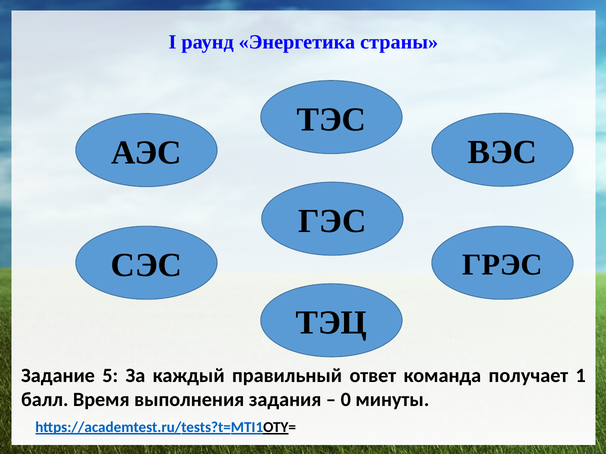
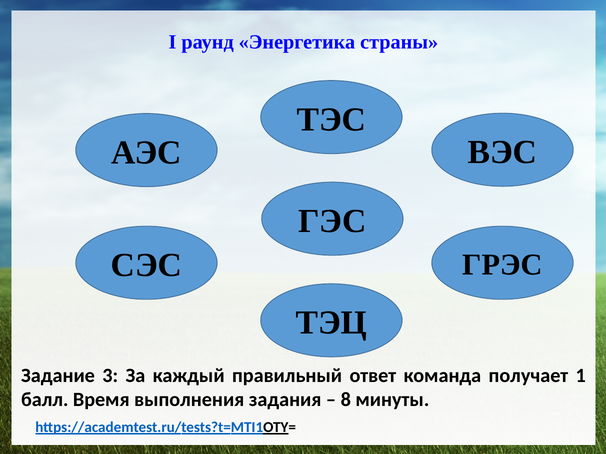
5: 5 -> 3 (110, 376)
0: 0 -> 8 (346, 400)
